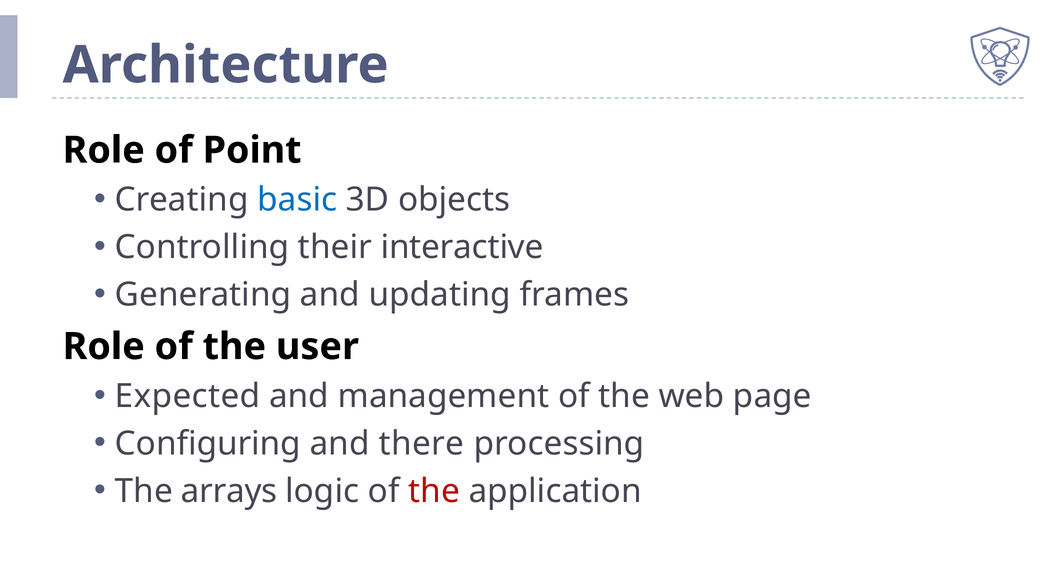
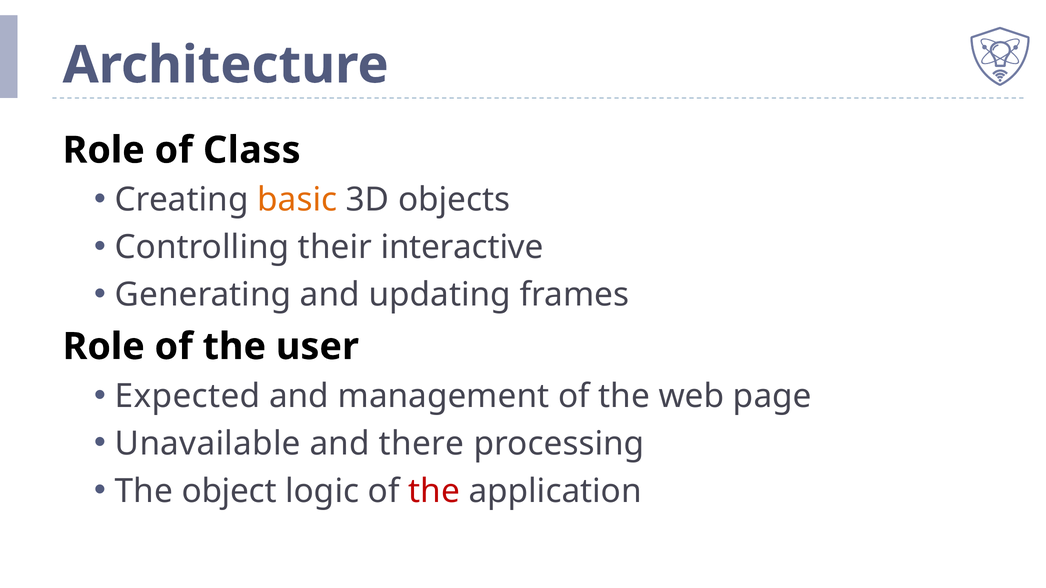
Point: Point -> Class (252, 150)
basic colour: blue -> orange (297, 200)
Configuring: Configuring -> Unavailable (208, 444)
arrays: arrays -> object (229, 491)
